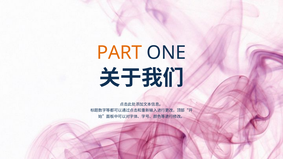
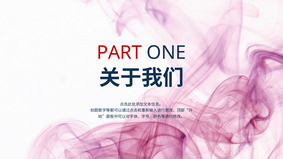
PART colour: orange -> red (119, 53)
